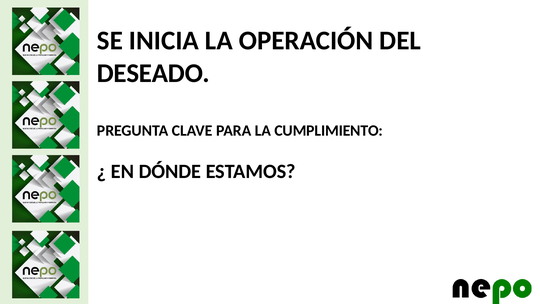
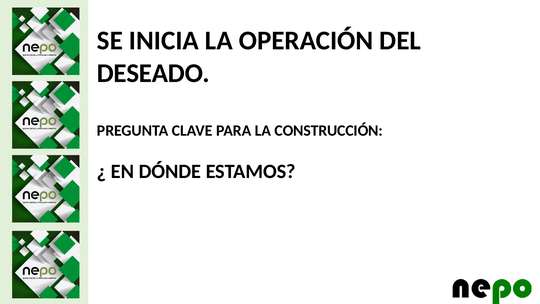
CUMPLIMIENTO: CUMPLIMIENTO -> CONSTRUCCIÓN (329, 130)
